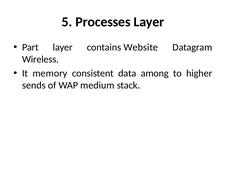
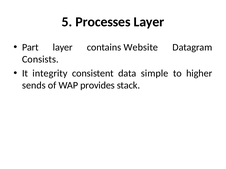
Wireless: Wireless -> Consists (40, 59)
memory: memory -> integrity (50, 74)
among: among -> simple (155, 74)
medium: medium -> provides (97, 86)
